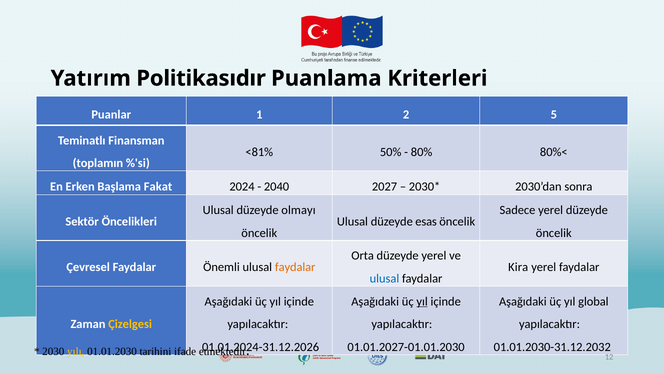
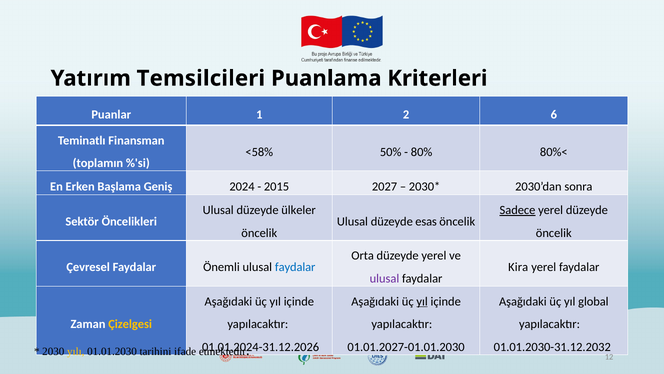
Politikasıdır: Politikasıdır -> Temsilcileri (201, 78)
5: 5 -> 6 (554, 115)
<81%: <81% -> <58% (259, 152)
Fakat: Fakat -> Geniş (158, 187)
2040: 2040 -> 2015 (277, 187)
olmayı: olmayı -> ülkeler (299, 210)
Sadece underline: none -> present (517, 210)
faydalar colour: orange -> blue (295, 267)
ulusal colour: blue -> purple (384, 278)
